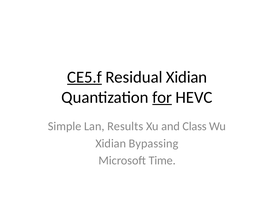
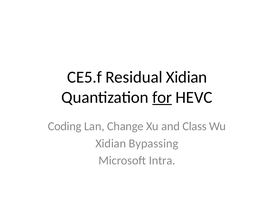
CE5.f underline: present -> none (85, 77)
Simple: Simple -> Coding (65, 126)
Results: Results -> Change (125, 126)
Time: Time -> Intra (162, 160)
